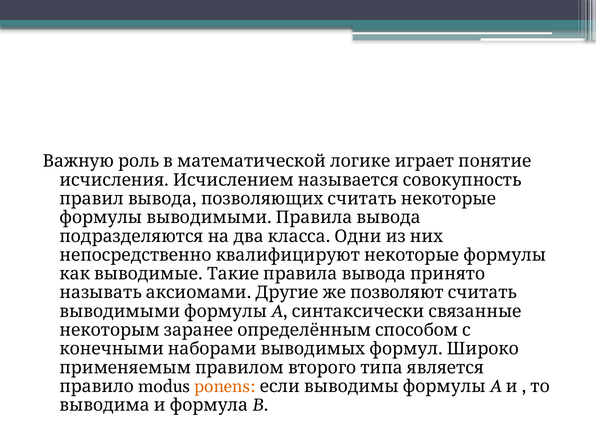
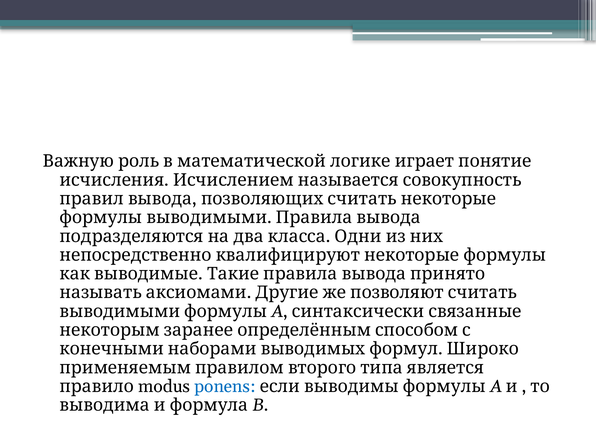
ponens colour: orange -> blue (225, 386)
